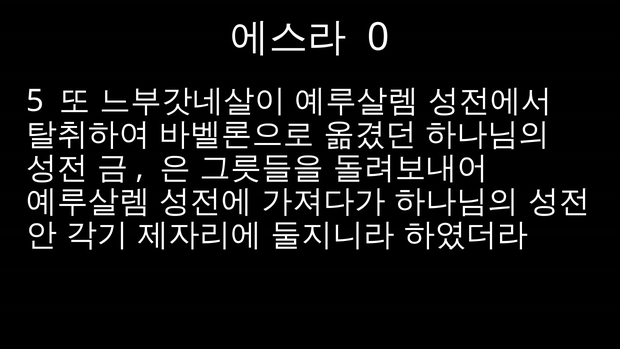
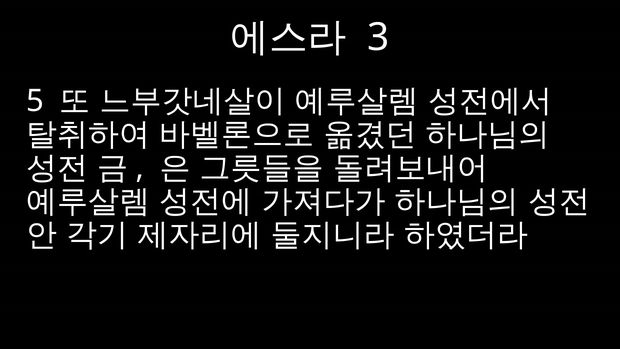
0: 0 -> 3 (379, 37)
